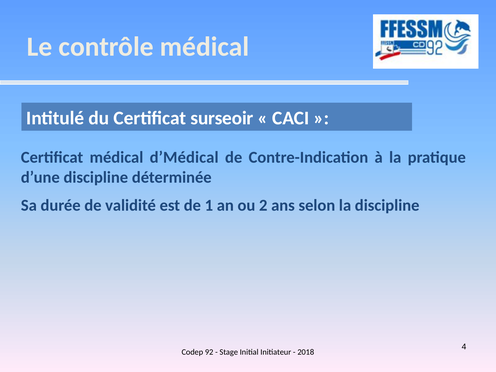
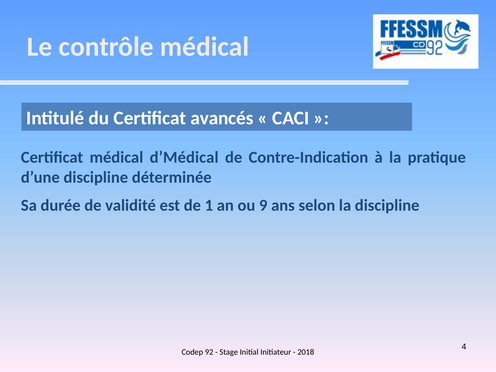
surseoir: surseoir -> avancés (222, 118)
2: 2 -> 9 (263, 205)
